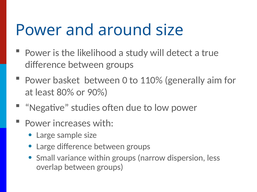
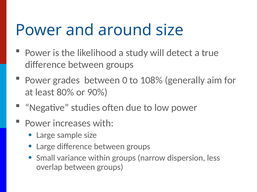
basket: basket -> grades (66, 81)
110%: 110% -> 108% (151, 81)
